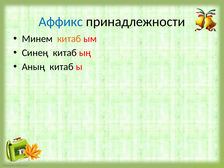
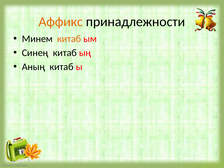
Аффикс colour: blue -> orange (61, 22)
